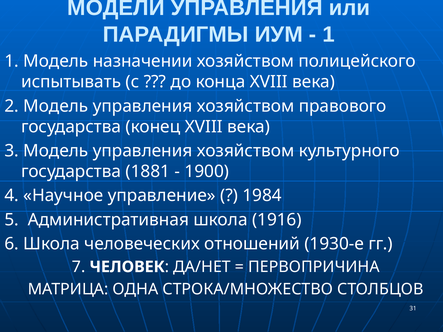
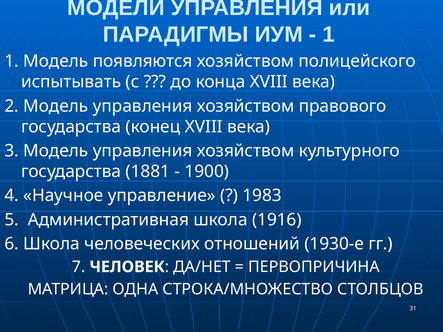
назначении: назначении -> появляются (143, 61)
1984: 1984 -> 1983 (262, 196)
